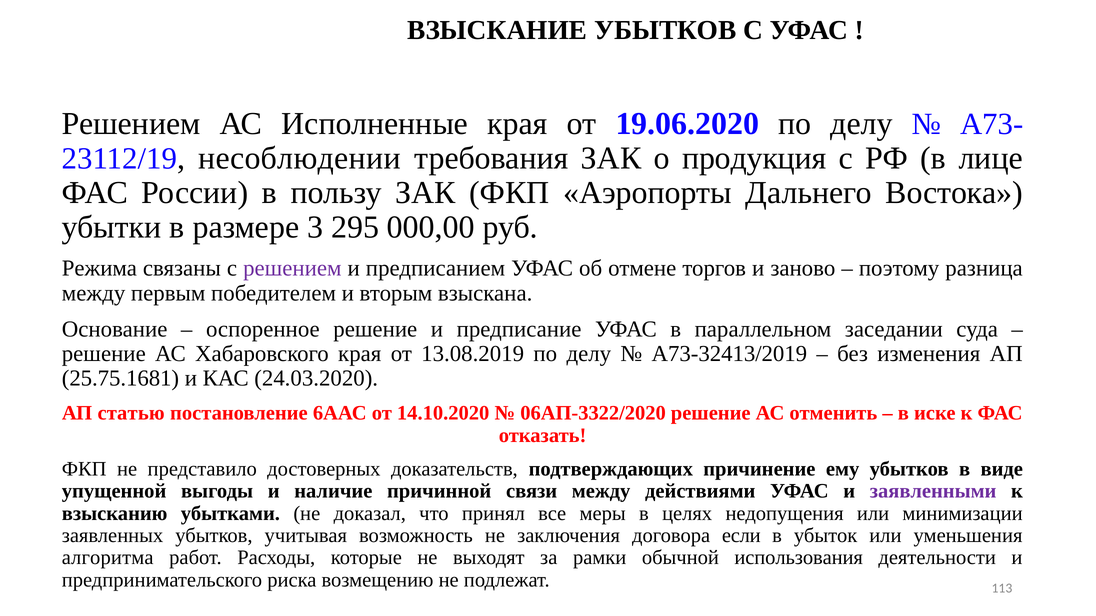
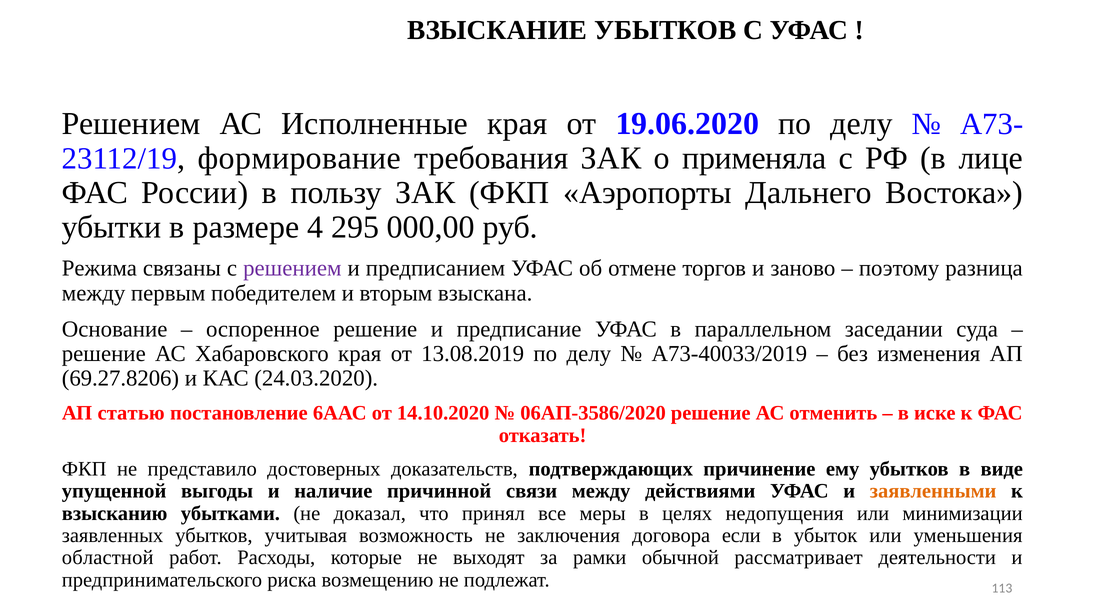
несоблюдении: несоблюдении -> формирование (300, 158)
продукция: продукция -> применяла (754, 158)
3: 3 -> 4 (315, 228)
А73-32413/2019: А73-32413/2019 -> А73-40033/2019 (729, 354)
25.75.1681: 25.75.1681 -> 69.27.8206 (120, 379)
06АП-3322/2020: 06АП-3322/2020 -> 06АП-3586/2020 (593, 414)
заявленными colour: purple -> orange (933, 492)
алгоритма: алгоритма -> областной (108, 558)
использования: использования -> рассматривает (799, 558)
